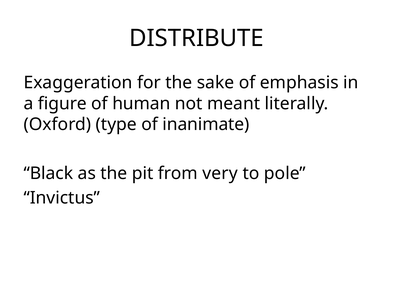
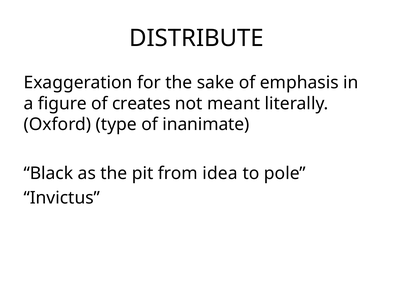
human: human -> creates (141, 103)
very: very -> idea (220, 173)
